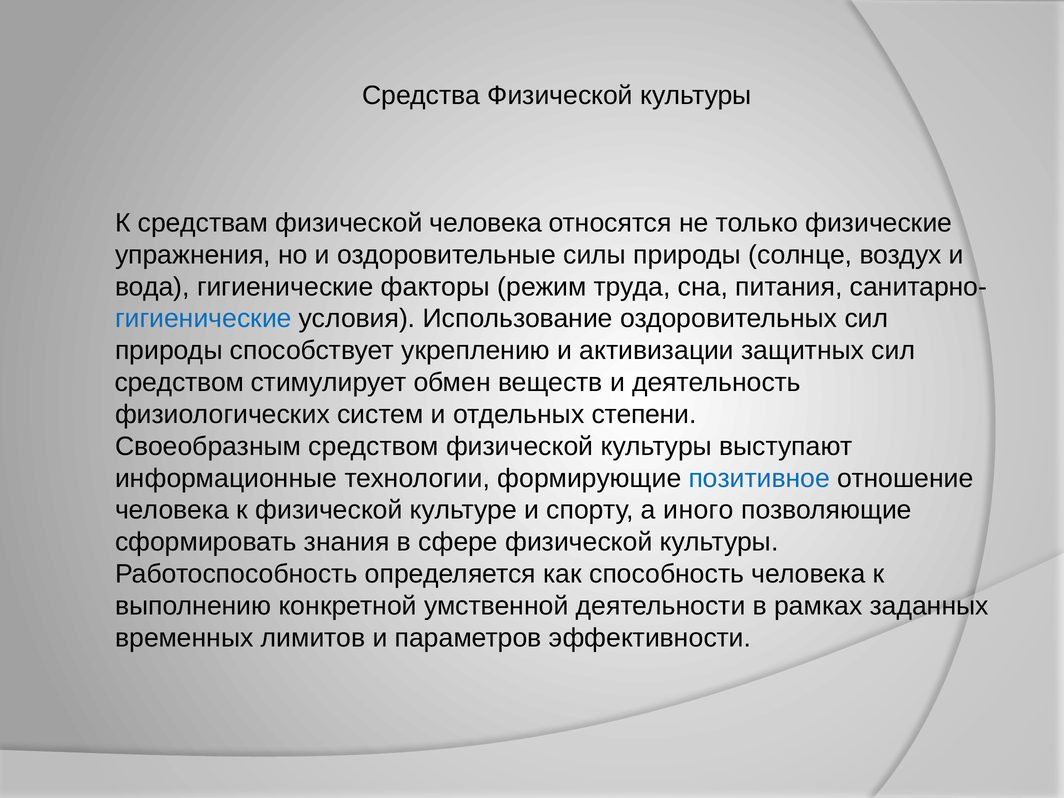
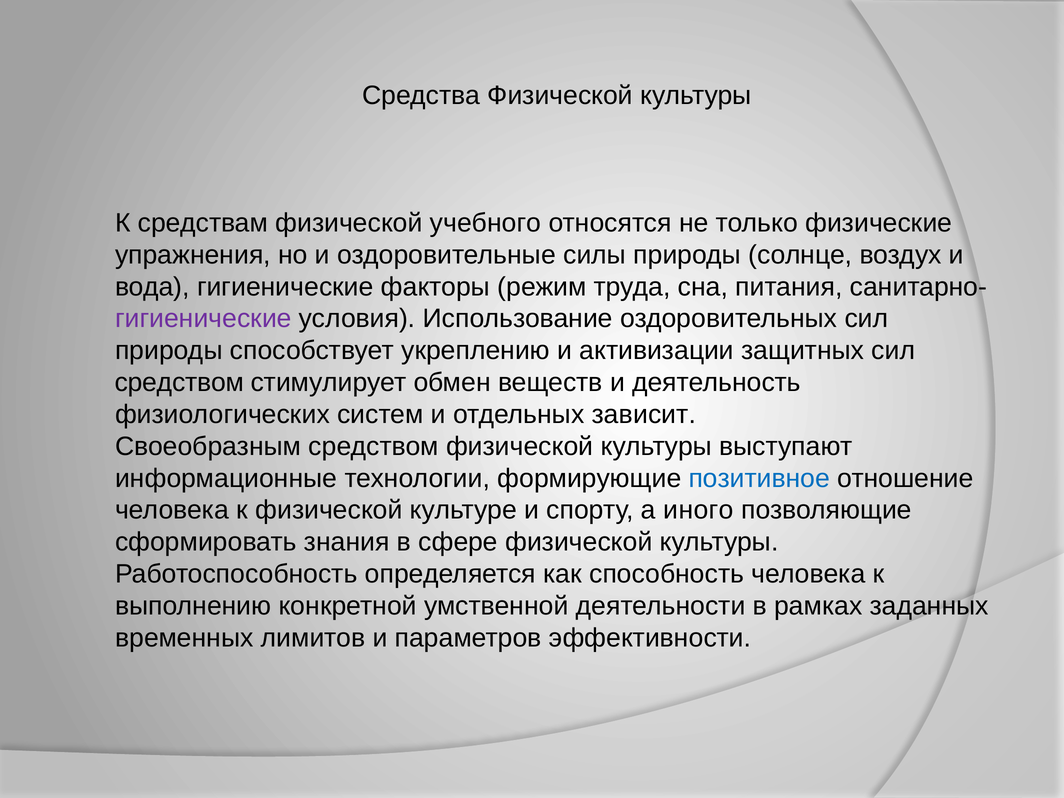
физической человека: человека -> учебного (486, 223)
гигиенические colour: blue -> purple (203, 319)
степени: степени -> зависит (644, 414)
